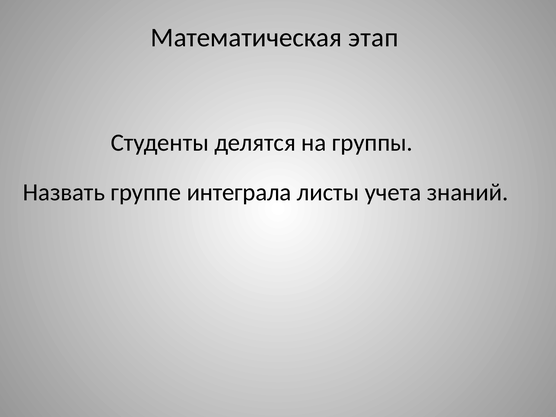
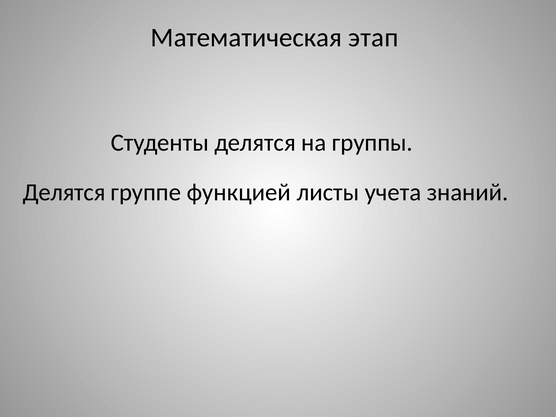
Назвать: Назвать -> Делятся (64, 192)
интеграла: интеграла -> функцией (239, 192)
